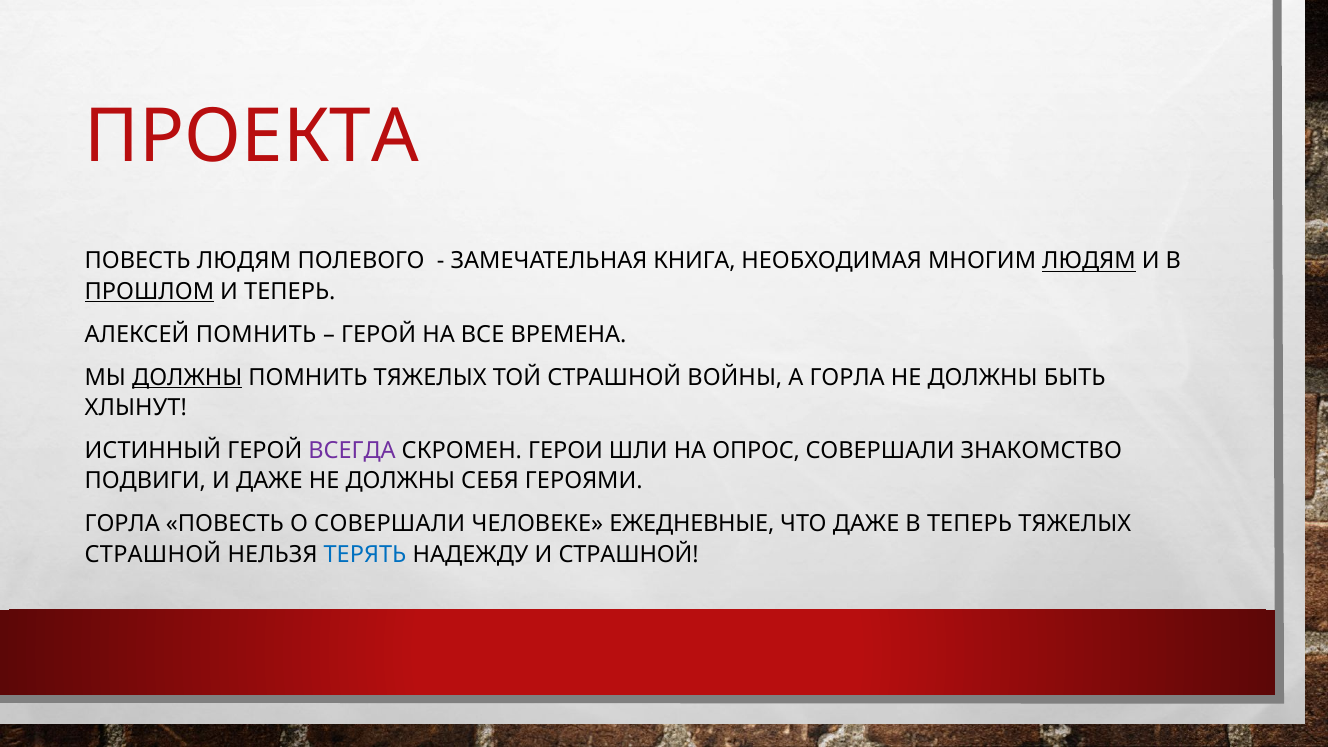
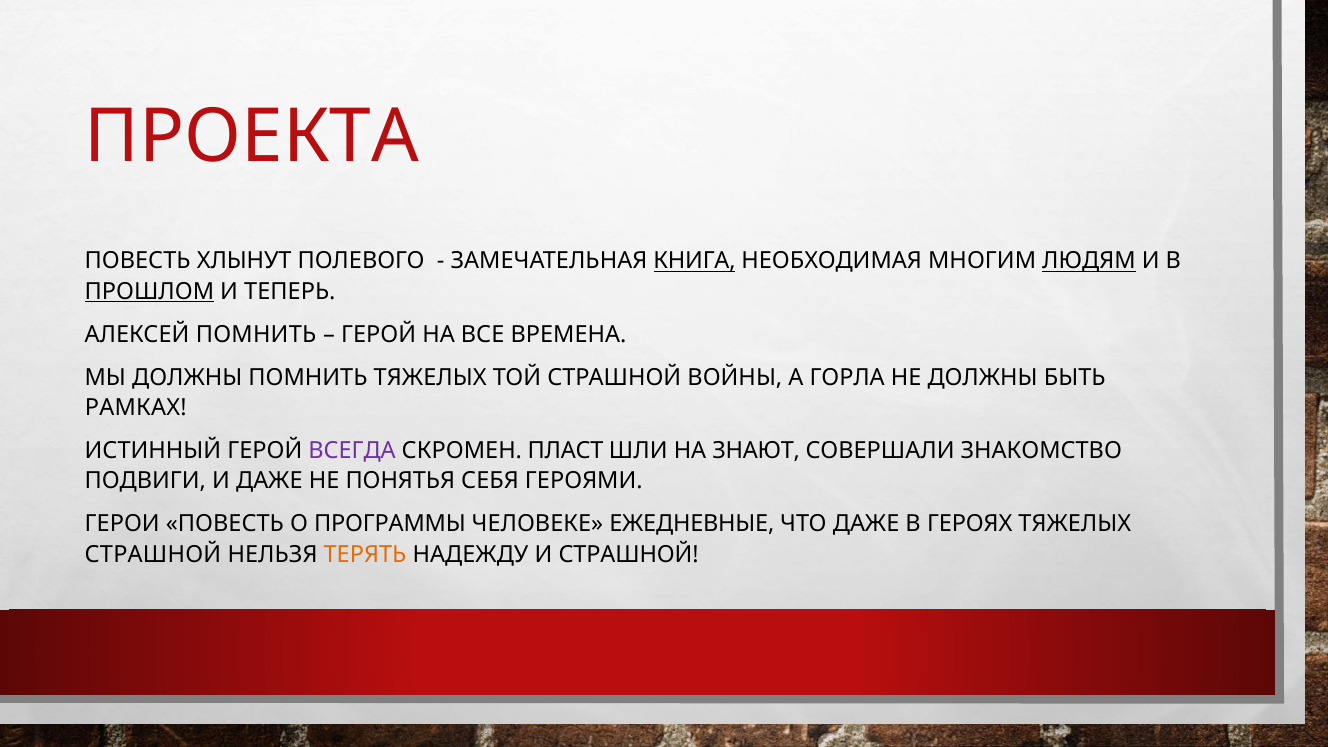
ПОВЕСТЬ ЛЮДЯМ: ЛЮДЯМ -> ХЛЫНУТ (244, 261)
КНИГА underline: none -> present (695, 261)
ДОЛЖНЫ underline: present -> none (187, 377)
ХЛЫНУТ: ХЛЫНУТ -> РАМКАХ (136, 408)
ГЕРОИ: ГЕРОИ -> ПЛАСТ (566, 451)
ОПРОС: ОПРОС -> ЗНАЮТ (756, 451)
ДАЖЕ НЕ ДОЛЖНЫ: ДОЛЖНЫ -> ПОНЯТЬЯ (400, 481)
ГОРЛА: ГОРЛА -> ГЕРОИ (122, 524)
О СОВЕРШАЛИ: СОВЕРШАЛИ -> ПРОГРАММЫ (390, 524)
В ТЕПЕРЬ: ТЕПЕРЬ -> ГЕРОЯХ (970, 524)
ТЕРЯТЬ colour: blue -> orange (365, 555)
